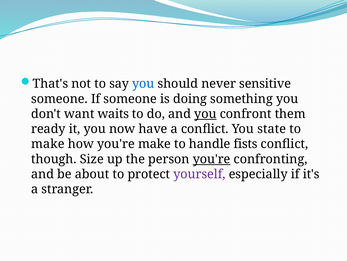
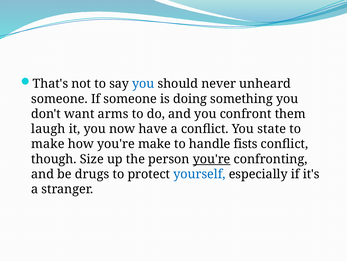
sensitive: sensitive -> unheard (265, 84)
waits: waits -> arms (113, 114)
you underline: present -> none (205, 114)
ready: ready -> laugh (48, 129)
about: about -> drugs (92, 174)
yourself colour: purple -> blue (199, 174)
